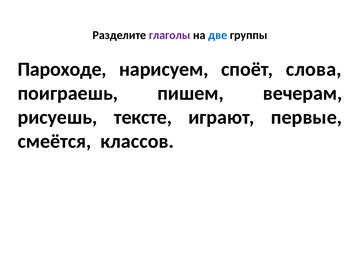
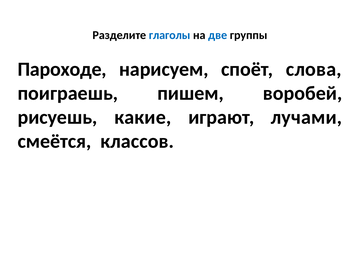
глаголы colour: purple -> blue (170, 35)
вечерам: вечерам -> воробей (303, 93)
тексте: тексте -> какие (143, 117)
первые: первые -> лучами (306, 117)
